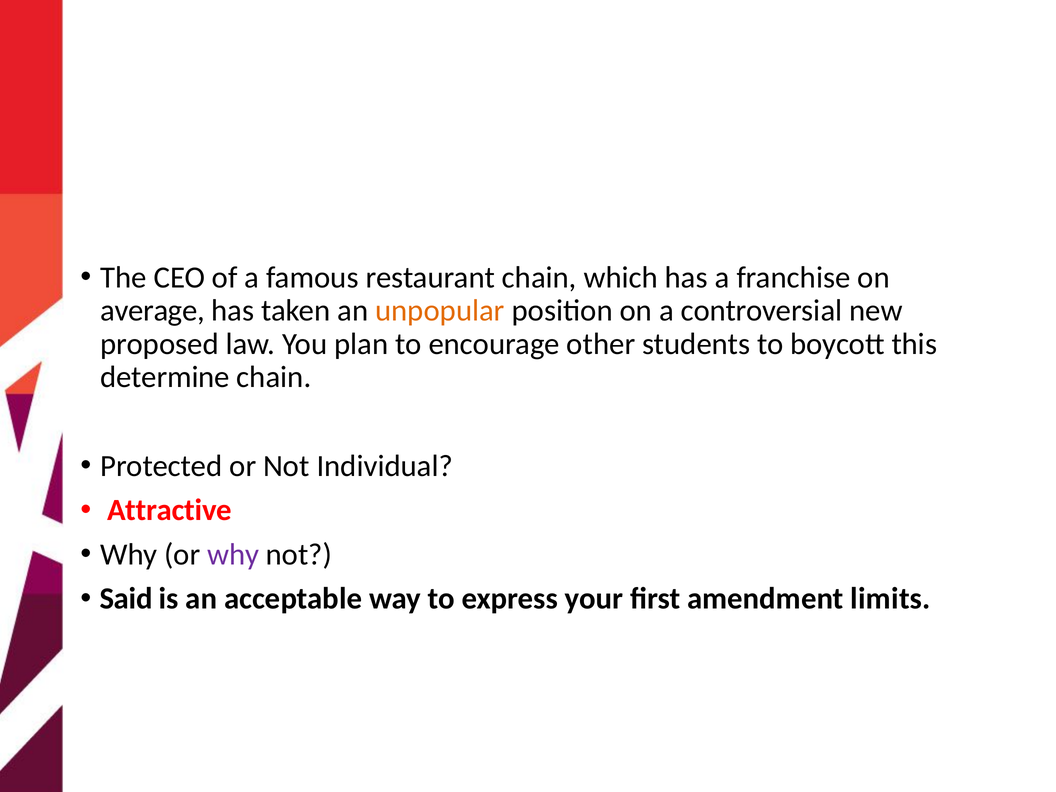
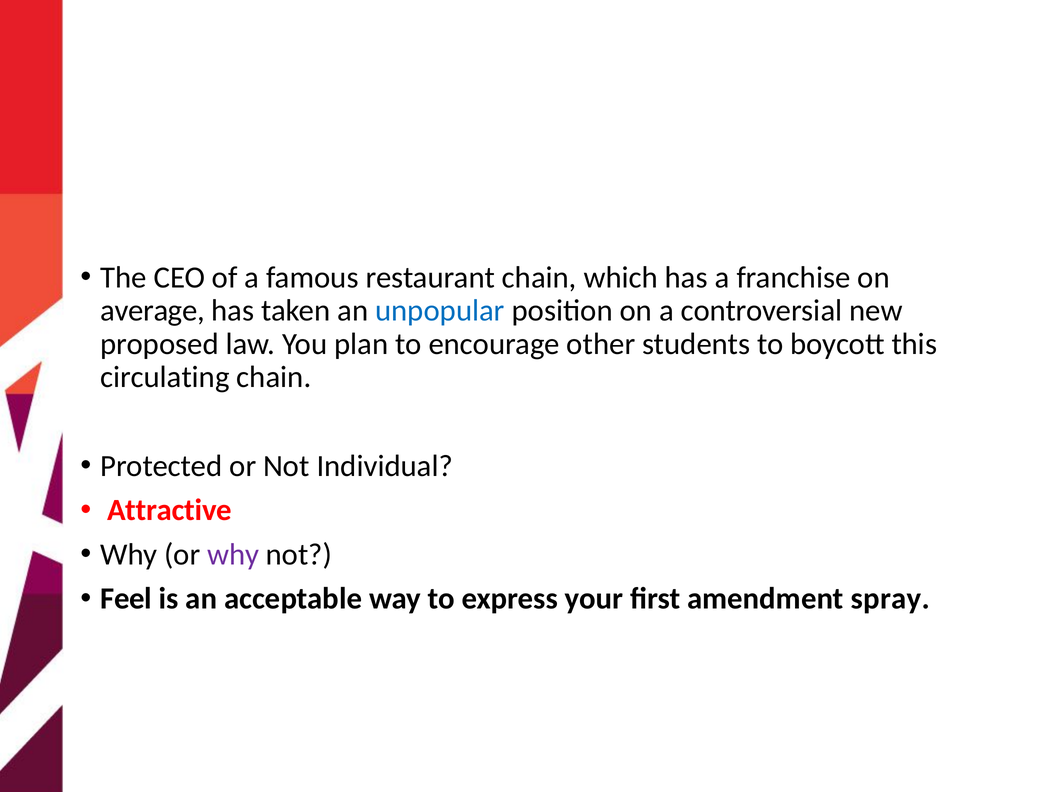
unpopular colour: orange -> blue (440, 311)
determine: determine -> circulating (165, 377)
Said: Said -> Feel (126, 599)
limits: limits -> spray (890, 599)
